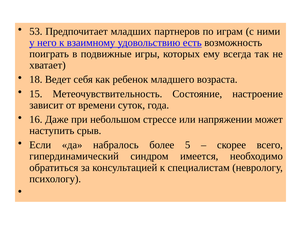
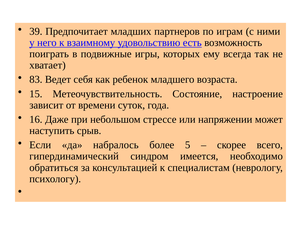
53: 53 -> 39 (36, 31)
18: 18 -> 83 (36, 79)
